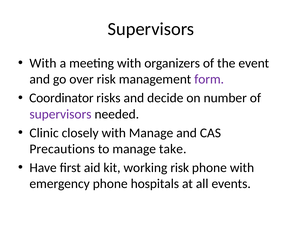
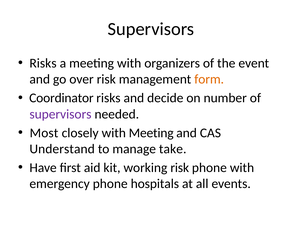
With: With -> Risks (43, 63)
form colour: purple -> orange (209, 79)
Clinic: Clinic -> Most (44, 133)
with Manage: Manage -> Meeting (151, 133)
Precautions: Precautions -> Understand (62, 149)
